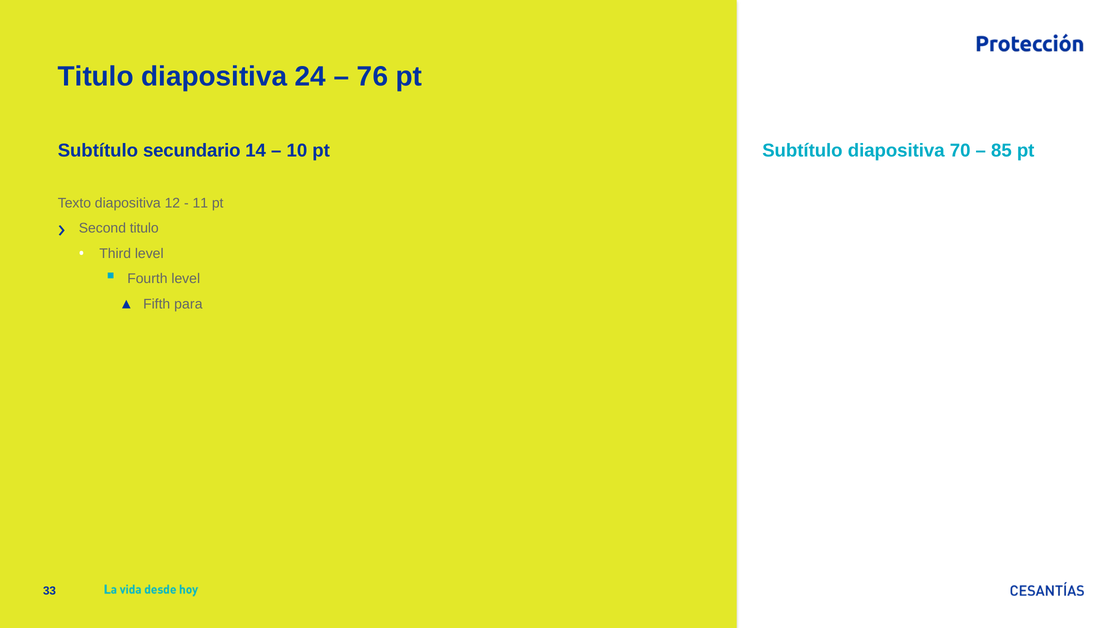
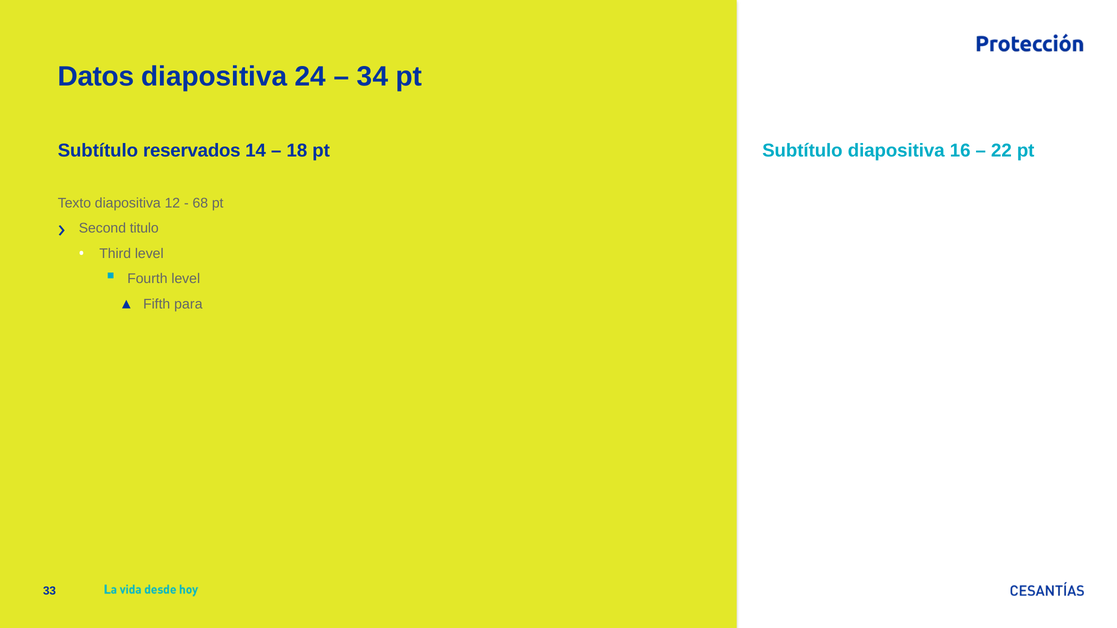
Titulo: Titulo -> Datos (96, 76)
76: 76 -> 34 (373, 76)
secundario: secundario -> reservados (192, 151)
10: 10 -> 18 (297, 151)
70: 70 -> 16 (960, 151)
85: 85 -> 22 (1001, 151)
11: 11 -> 68 (200, 203)
